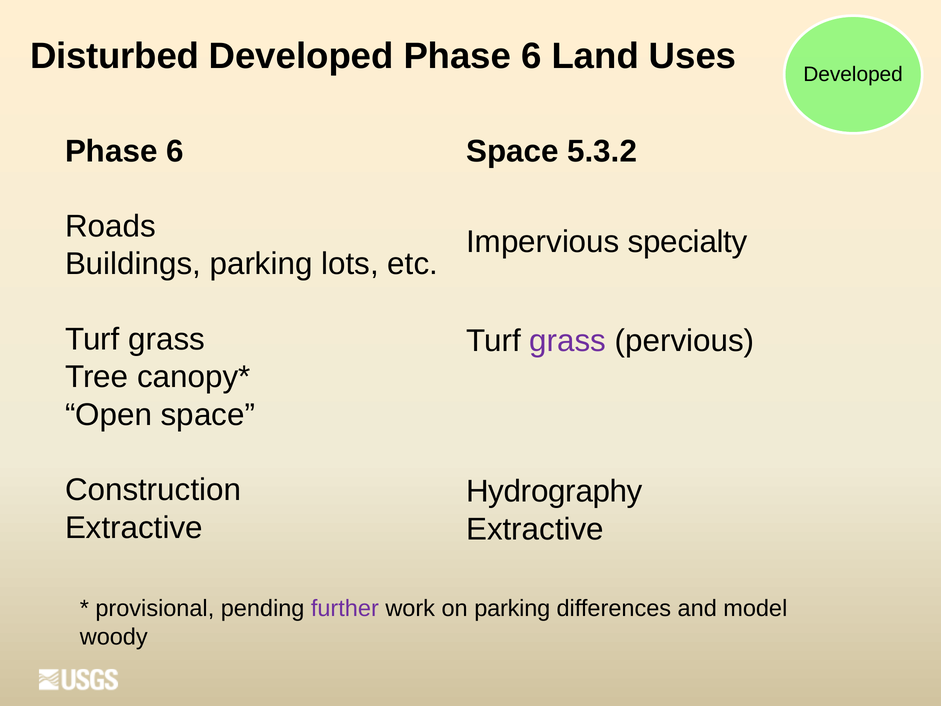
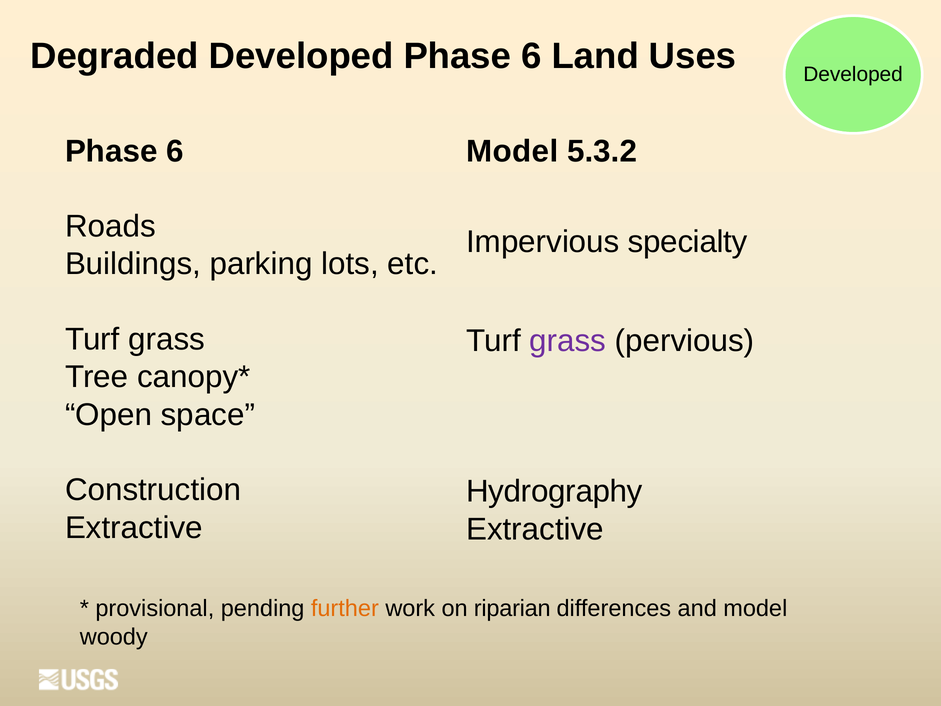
Disturbed: Disturbed -> Degraded (115, 56)
Space: Space -> Model (512, 151)
further colour: purple -> orange (345, 608)
on parking: parking -> riparian (512, 608)
